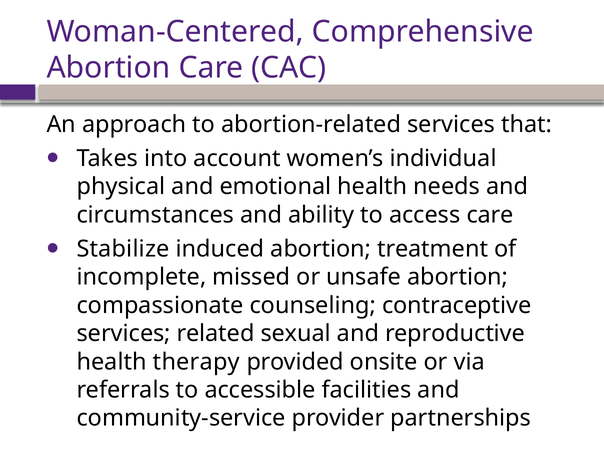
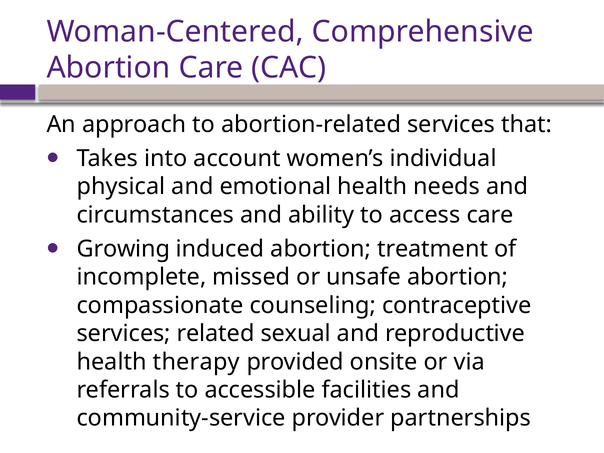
Stabilize: Stabilize -> Growing (123, 249)
